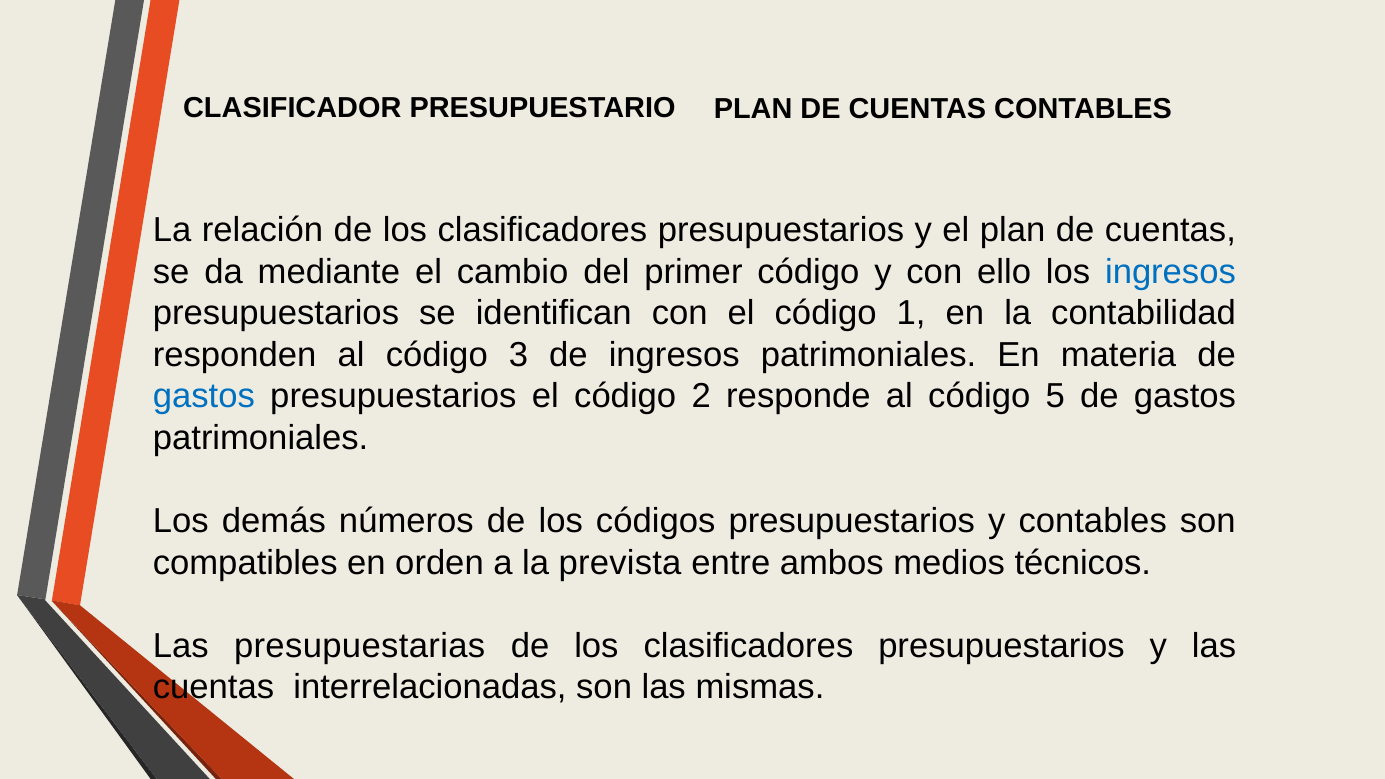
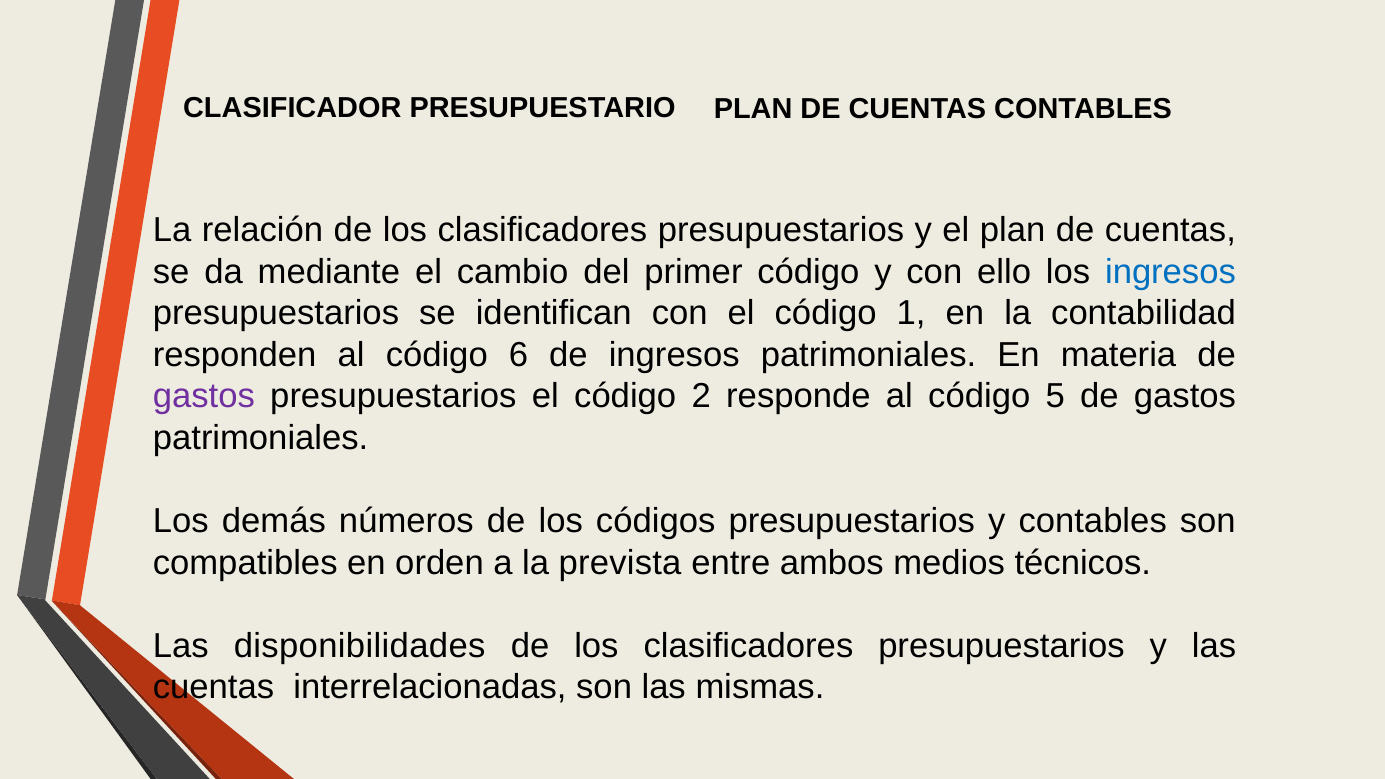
3: 3 -> 6 (518, 355)
gastos colour: blue -> purple (204, 397)
presupuestarias: presupuestarias -> disponibilidades (360, 646)
